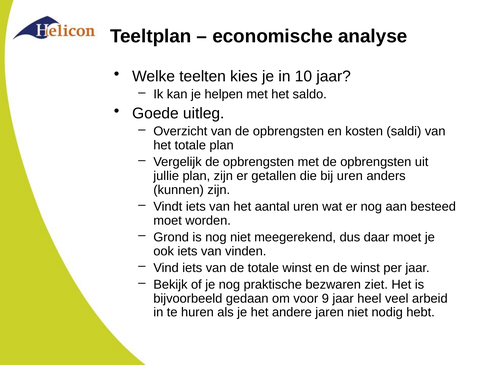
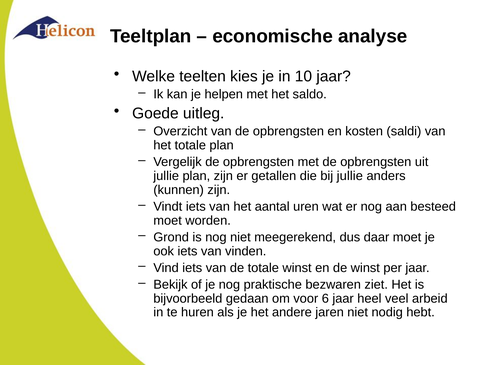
bij uren: uren -> jullie (350, 176)
9: 9 -> 6 (325, 298)
